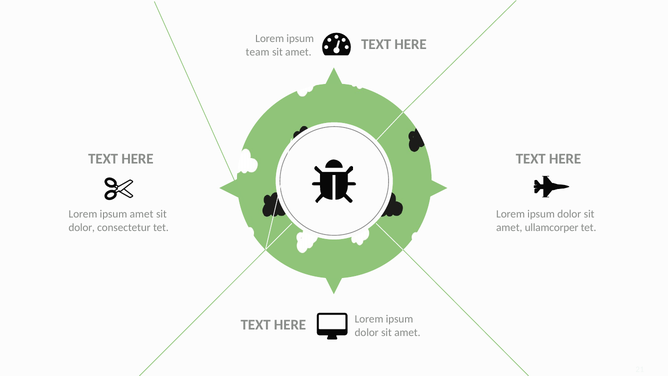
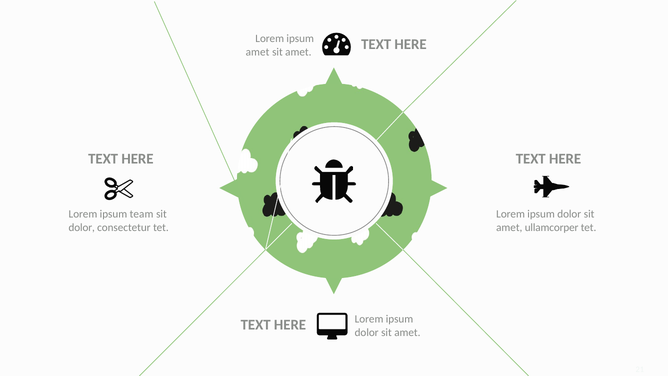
team: team -> amet (258, 52)
ipsum amet: amet -> team (142, 214)
